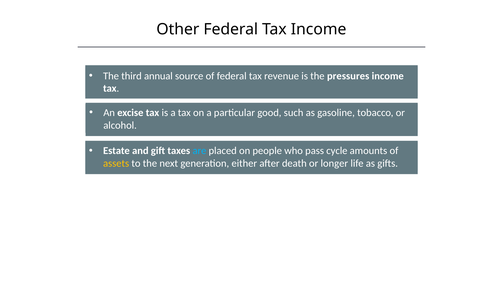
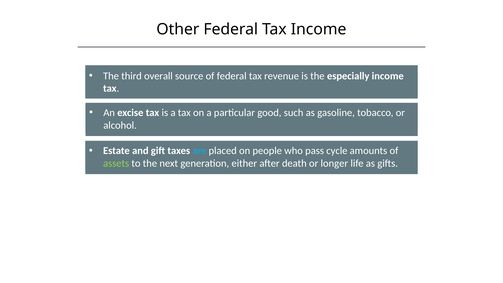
annual: annual -> overall (158, 76)
pressures: pressures -> especially (348, 76)
assets colour: yellow -> light green (116, 163)
